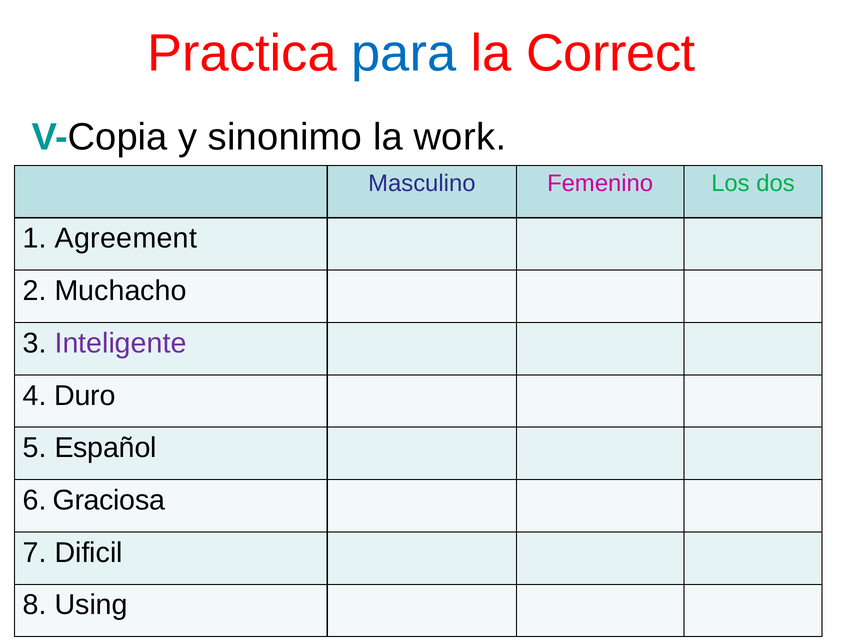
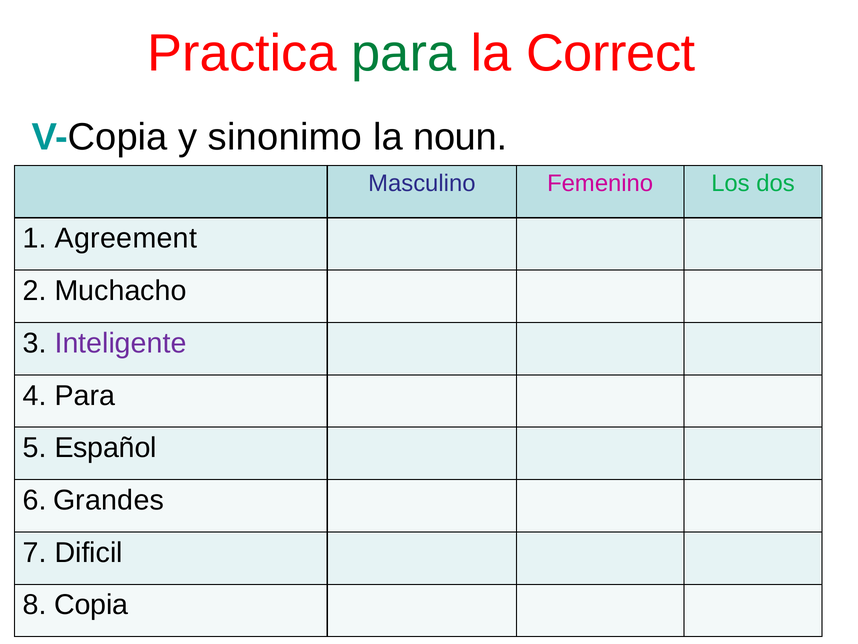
para colour: blue -> green (404, 54)
work: work -> noun (460, 137)
4 Duro: Duro -> Para (85, 395)
Graciosa: Graciosa -> Grandes (109, 500)
Using: Using -> Copia (91, 605)
